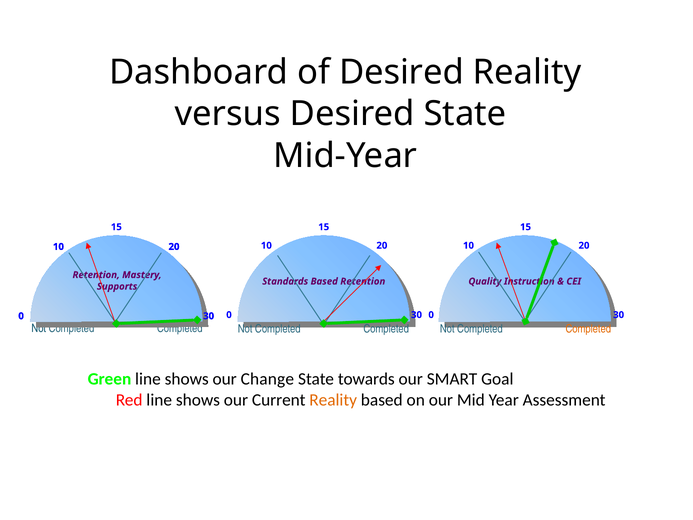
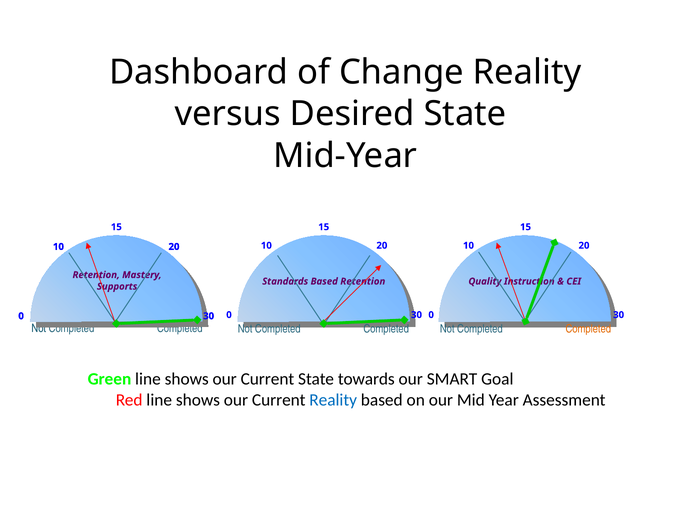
of Desired: Desired -> Change (401, 72)
Change: Change -> Current (267, 379)
Reality colour: orange -> blue (333, 400)
